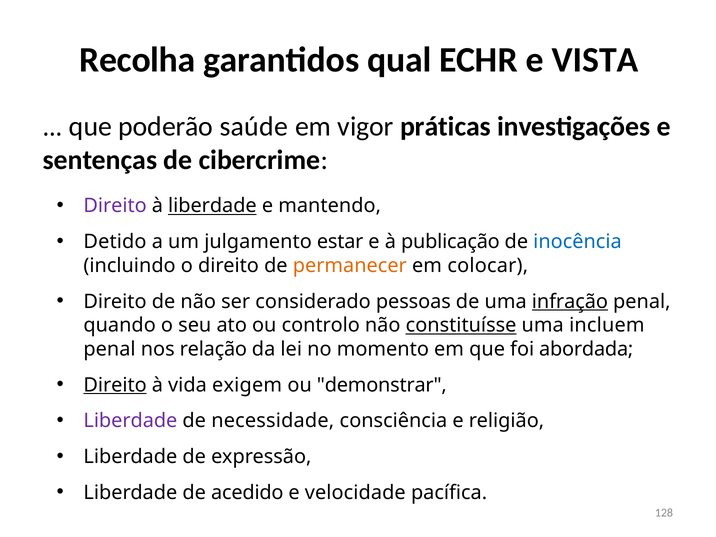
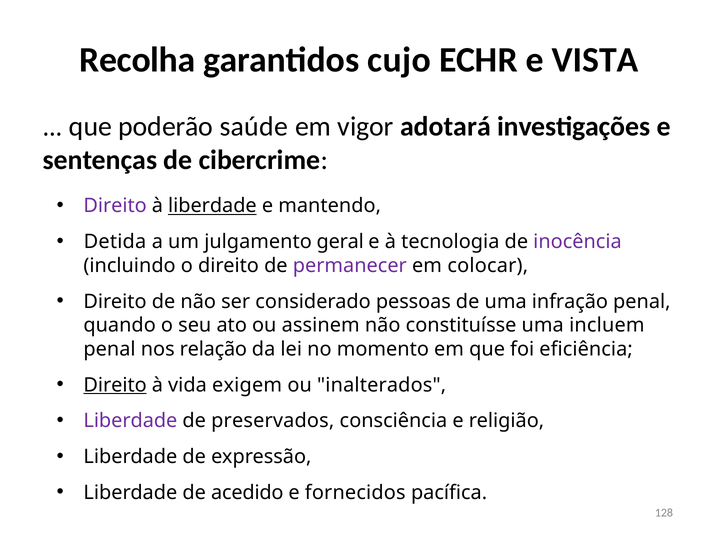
qual: qual -> cujo (399, 60)
práticas: práticas -> adotará (446, 126)
Detido: Detido -> Detida (115, 242)
estar: estar -> geral (340, 242)
publicação: publicação -> tecnologia (450, 242)
inocência colour: blue -> purple (577, 242)
permanecer colour: orange -> purple (350, 266)
infração underline: present -> none (570, 301)
controlo: controlo -> assinem (321, 325)
constituísse underline: present -> none (461, 325)
abordada: abordada -> eficiência (586, 349)
demonstrar: demonstrar -> inalterados (382, 385)
necessidade: necessidade -> preservados (273, 421)
velocidade: velocidade -> fornecidos (355, 493)
